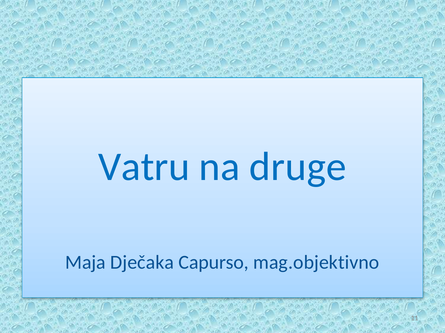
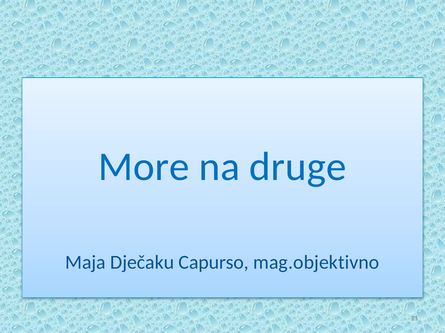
Vatru: Vatru -> More (144, 167)
Dječaka: Dječaka -> Dječaku (142, 263)
